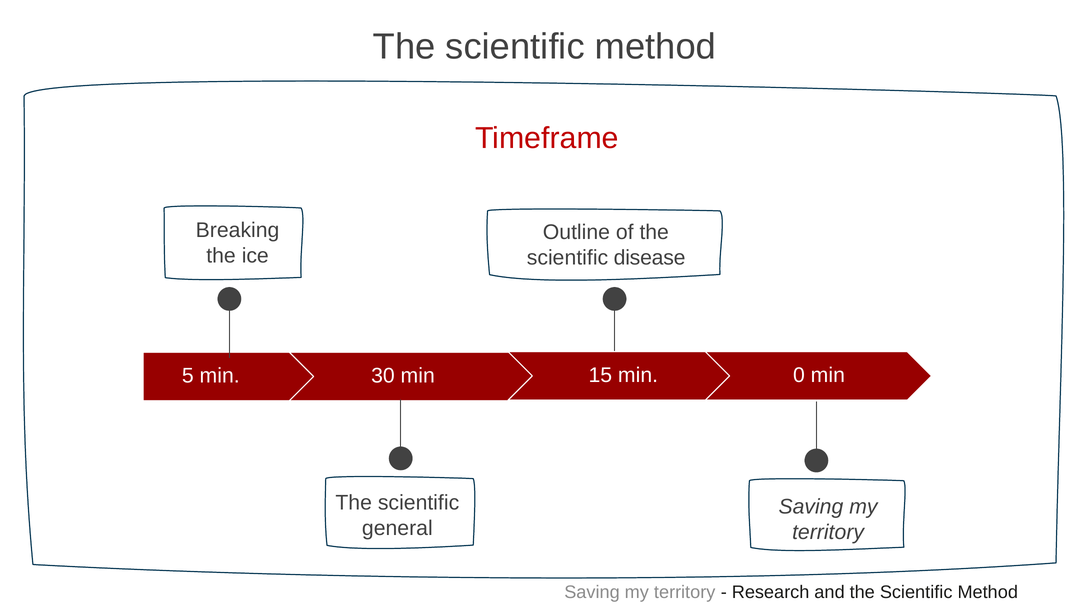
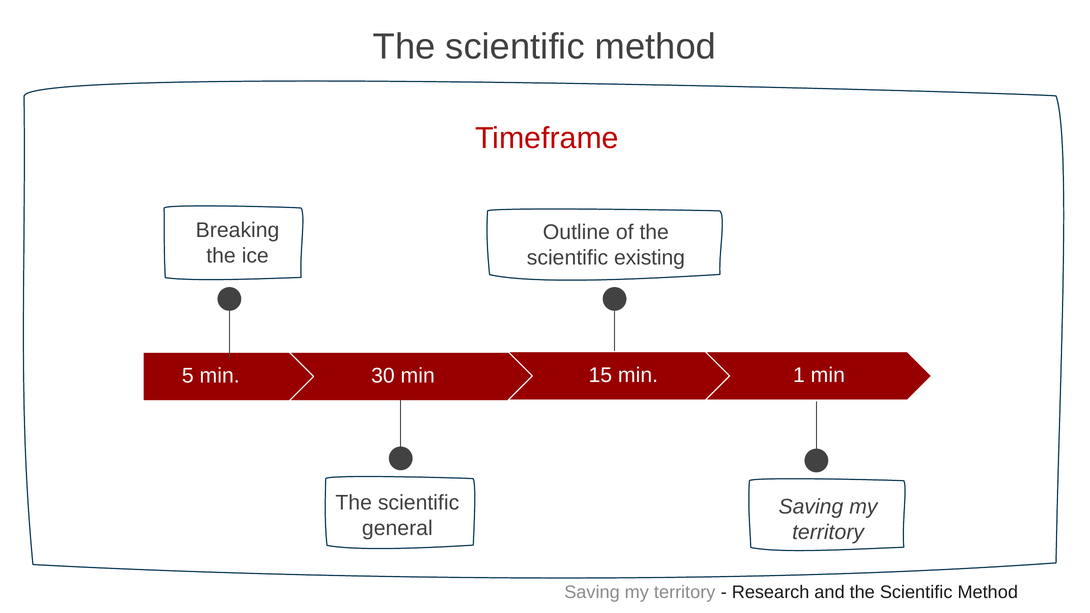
disease: disease -> existing (650, 258)
0: 0 -> 1 (799, 375)
